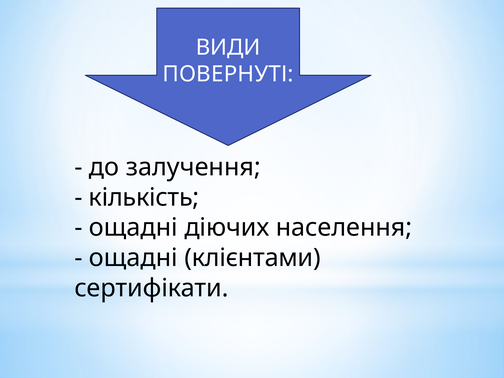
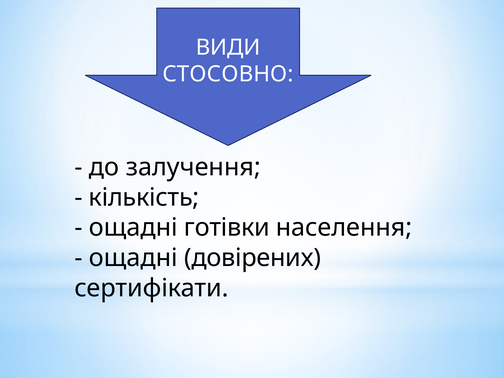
ПОВЕРНУТІ: ПОВЕРНУТІ -> СТОСОВНО (228, 74)
діючих: діючих -> готівки (227, 228)
клієнтами: клієнтами -> довірених (253, 258)
